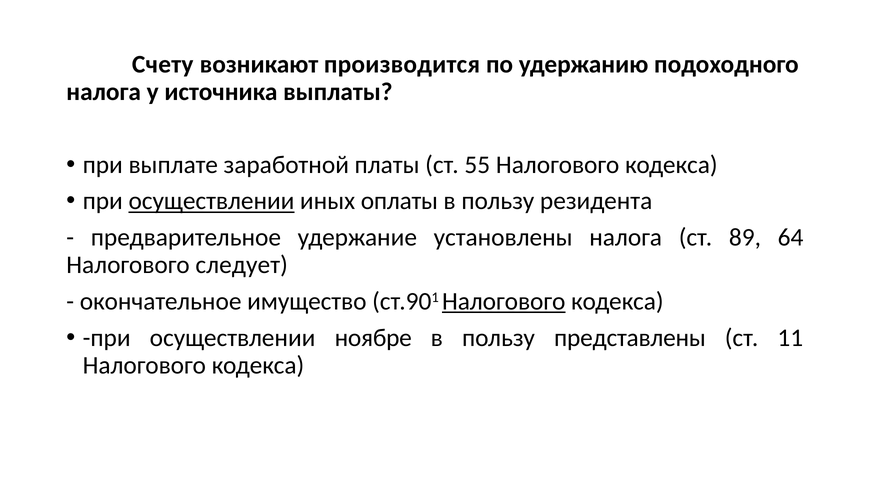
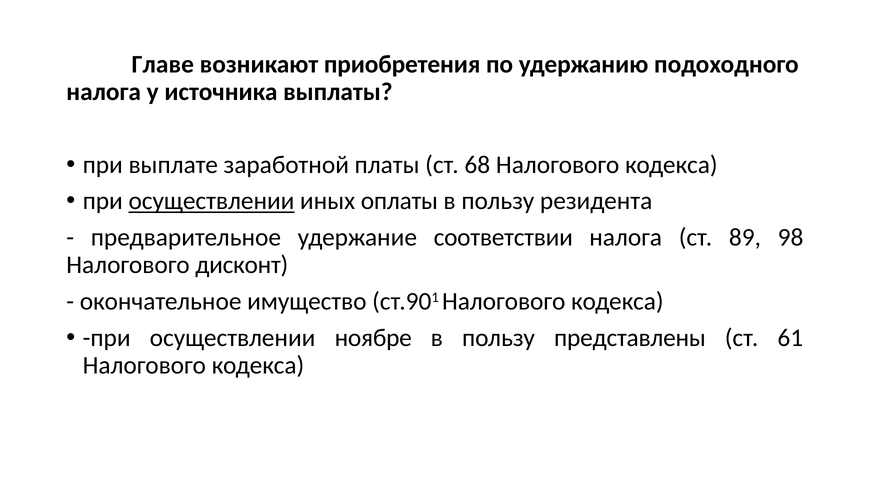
Счету: Счету -> Главе (163, 64)
производится: производится -> приобретения (402, 64)
55: 55 -> 68 (477, 165)
установлены: установлены -> соответствии (503, 238)
64: 64 -> 98 (791, 238)
следует: следует -> дисконт (242, 265)
Налогового underline: present -> none (504, 302)
11: 11 -> 61 (790, 338)
